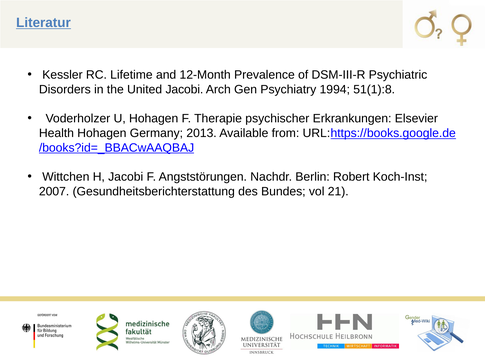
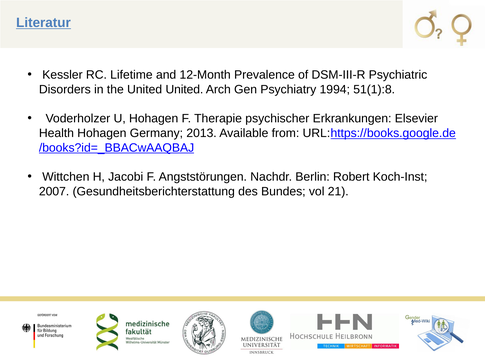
United Jacobi: Jacobi -> United (184, 89)
